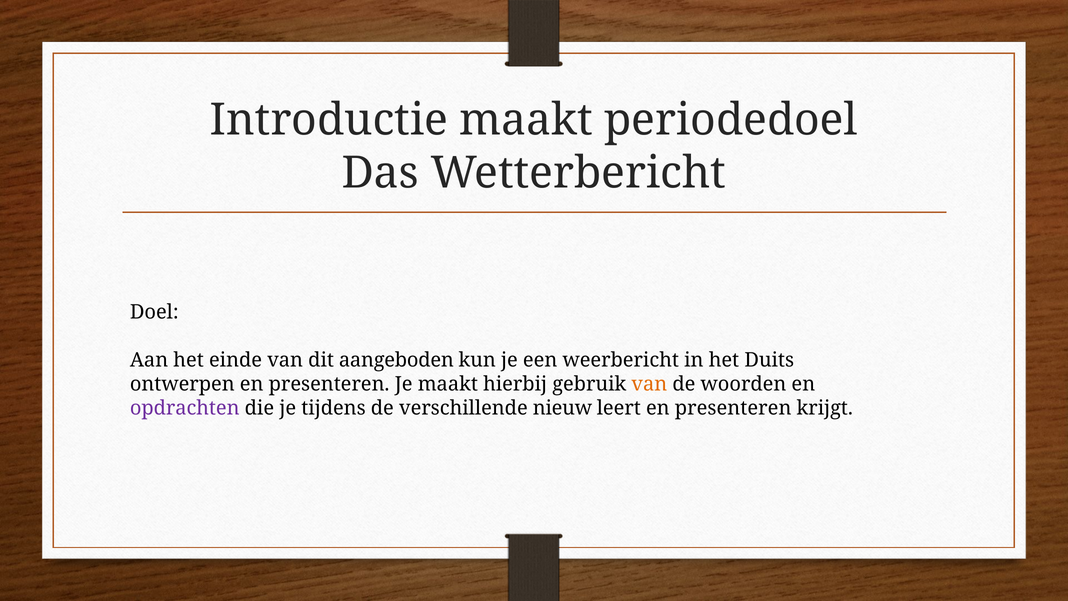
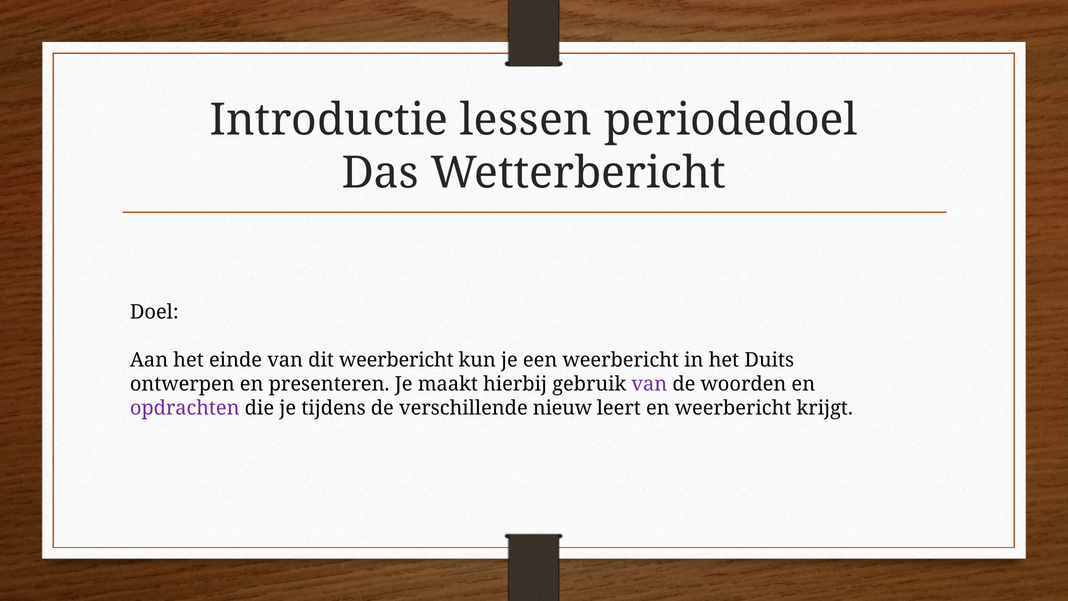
Introductie maakt: maakt -> lessen (526, 120)
dit aangeboden: aangeboden -> weerbericht (396, 360)
van colour: orange -> purple (649, 384)
leert en presenteren: presenteren -> weerbericht (733, 408)
